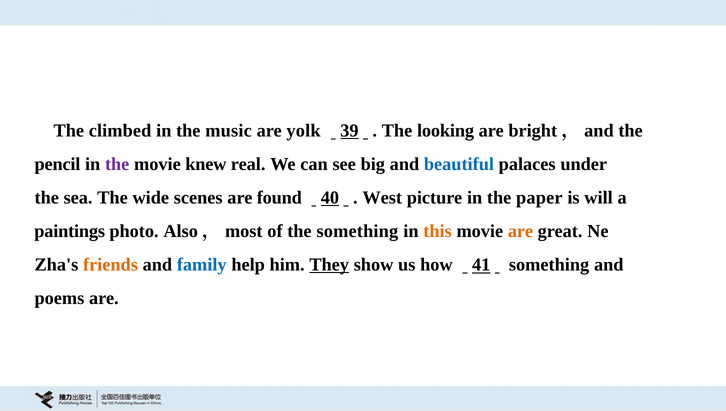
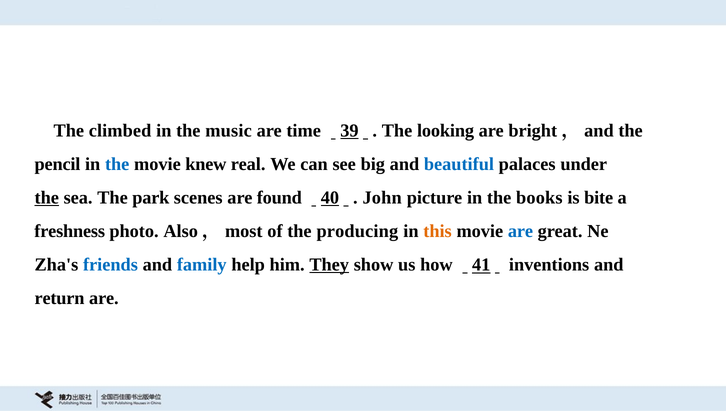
yolk: yolk -> time (304, 130)
the colour: purple -> blue (117, 164)
the underline: none -> present (47, 197)
wide: wide -> park (151, 197)
West: West -> John (382, 197)
paper: paper -> books (539, 197)
will: will -> bite (599, 197)
paintings: paintings -> freshness (70, 231)
the something: something -> producing (357, 231)
are colour: orange -> blue (520, 231)
friends colour: orange -> blue (110, 264)
something: something -> inventions (549, 264)
poems: poems -> return (60, 298)
